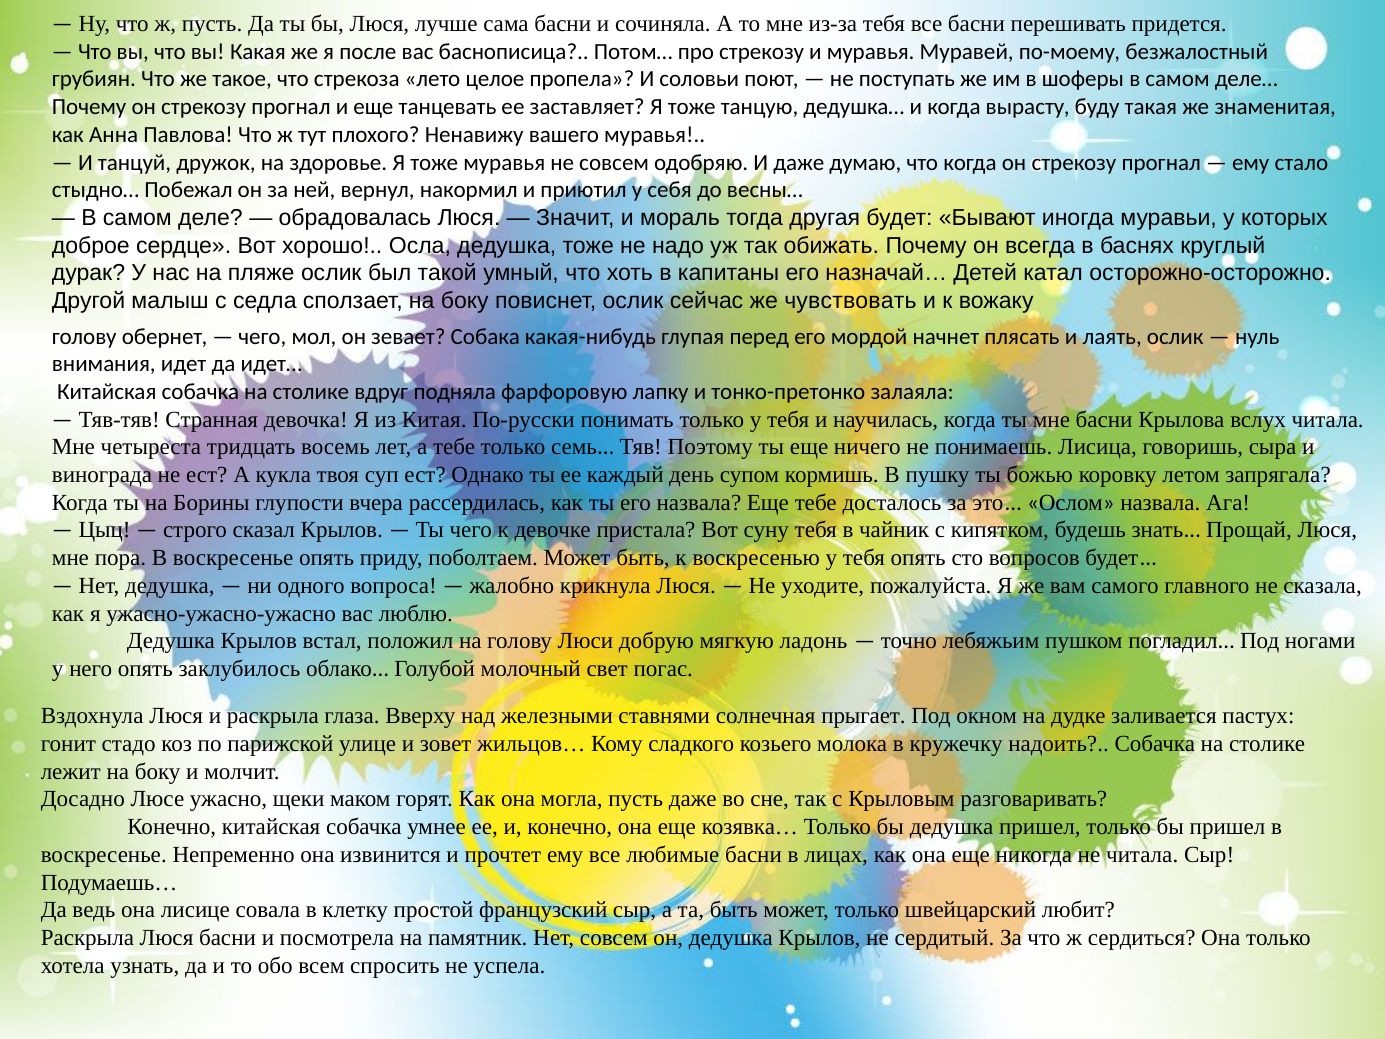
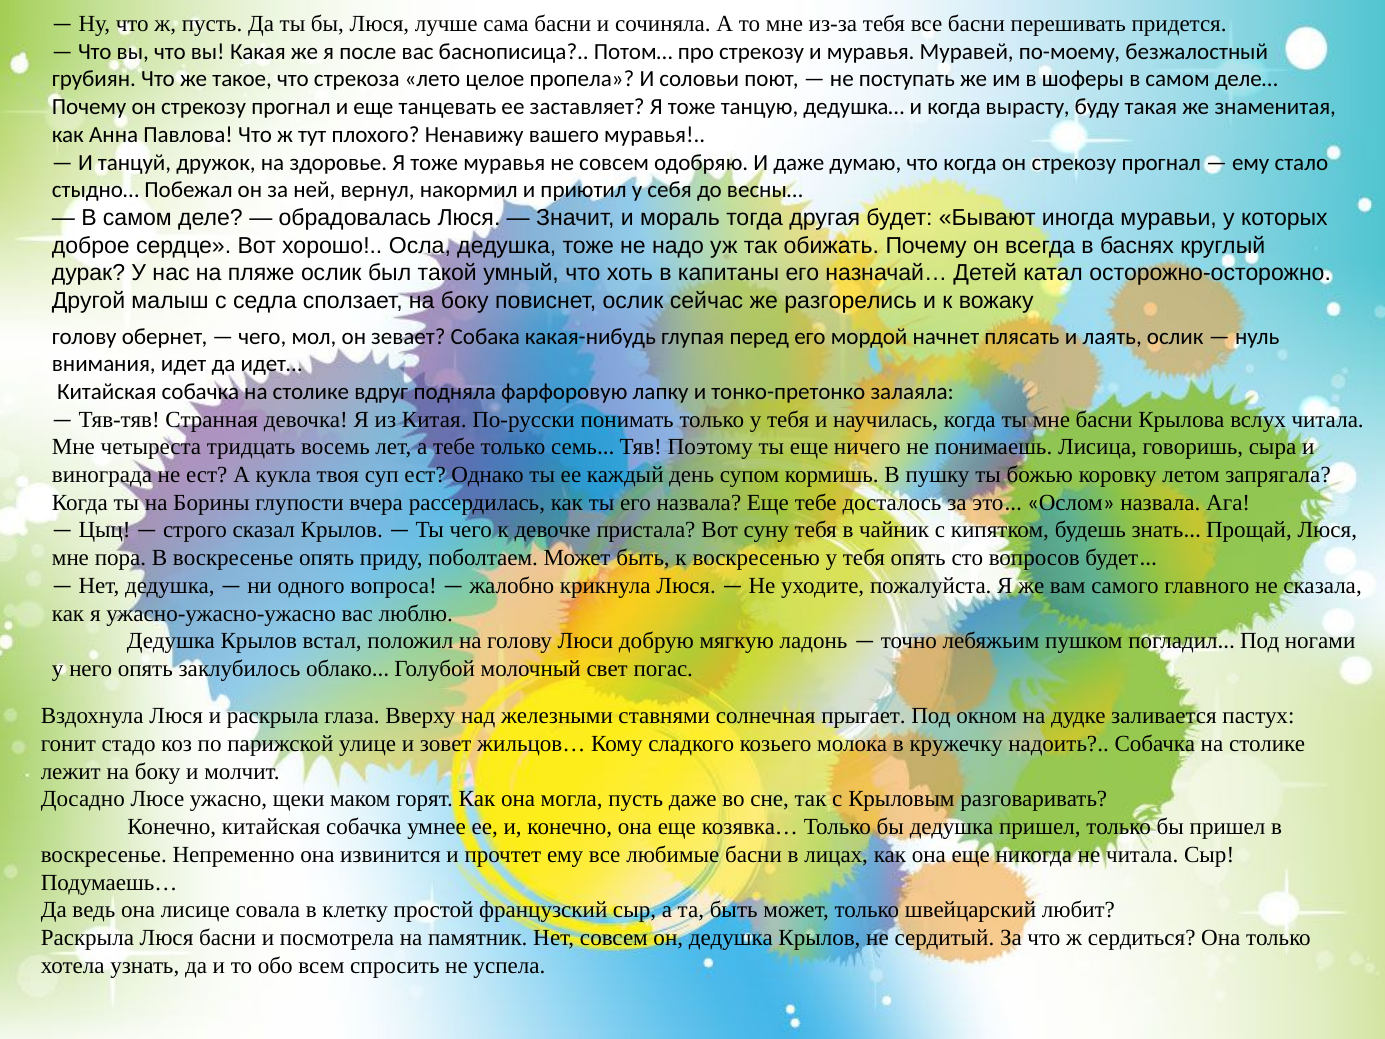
чувствовать: чувствовать -> разгорелись (851, 301)
